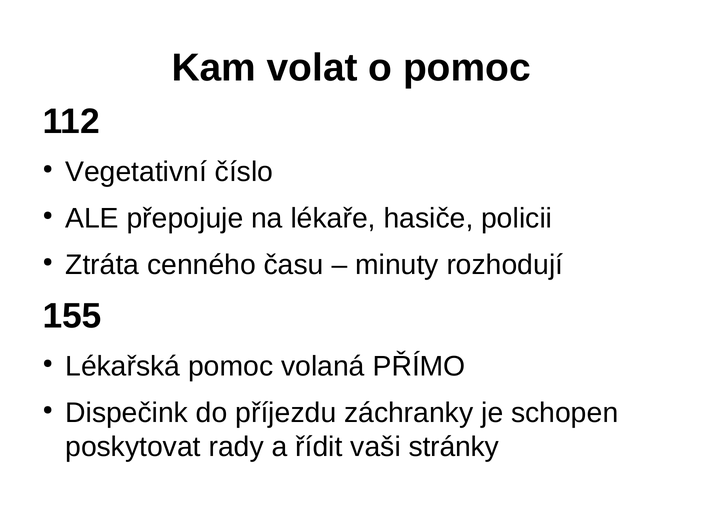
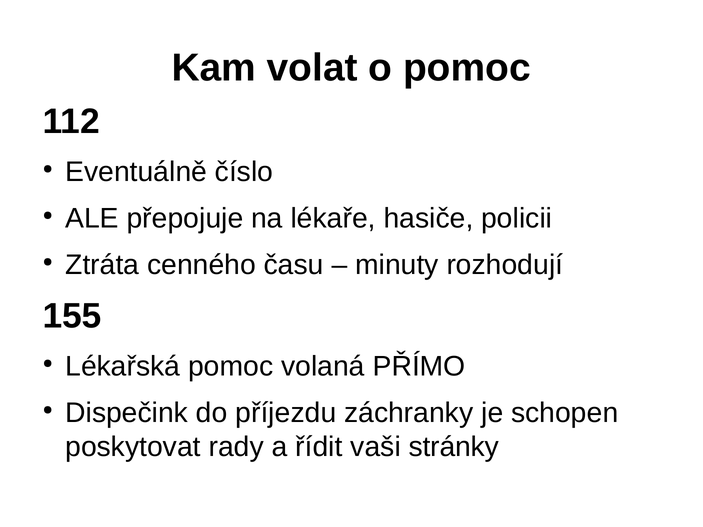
Vegetativní: Vegetativní -> Eventuálně (136, 172)
